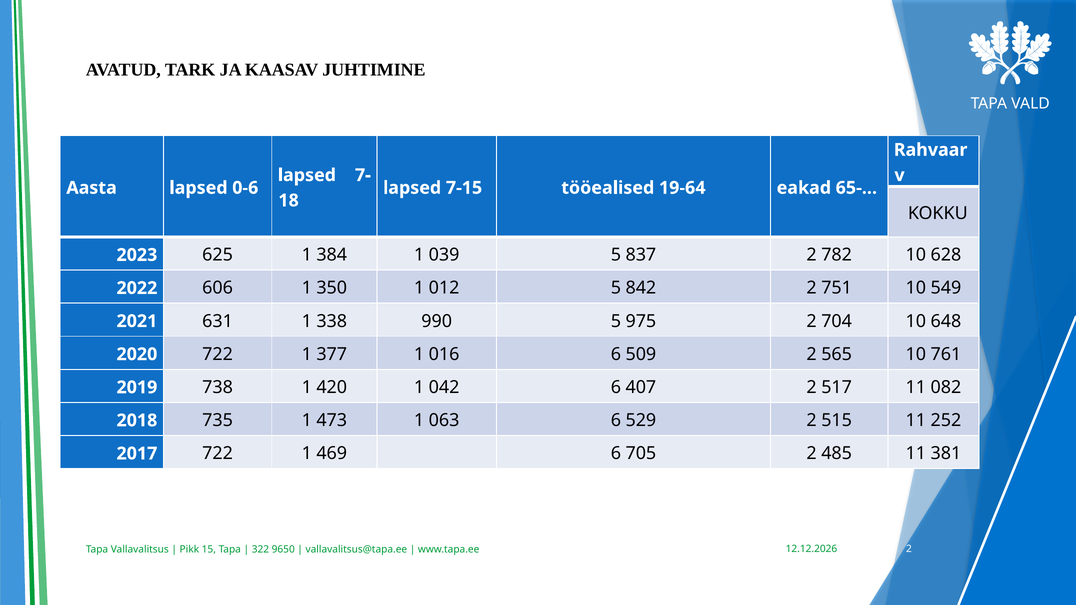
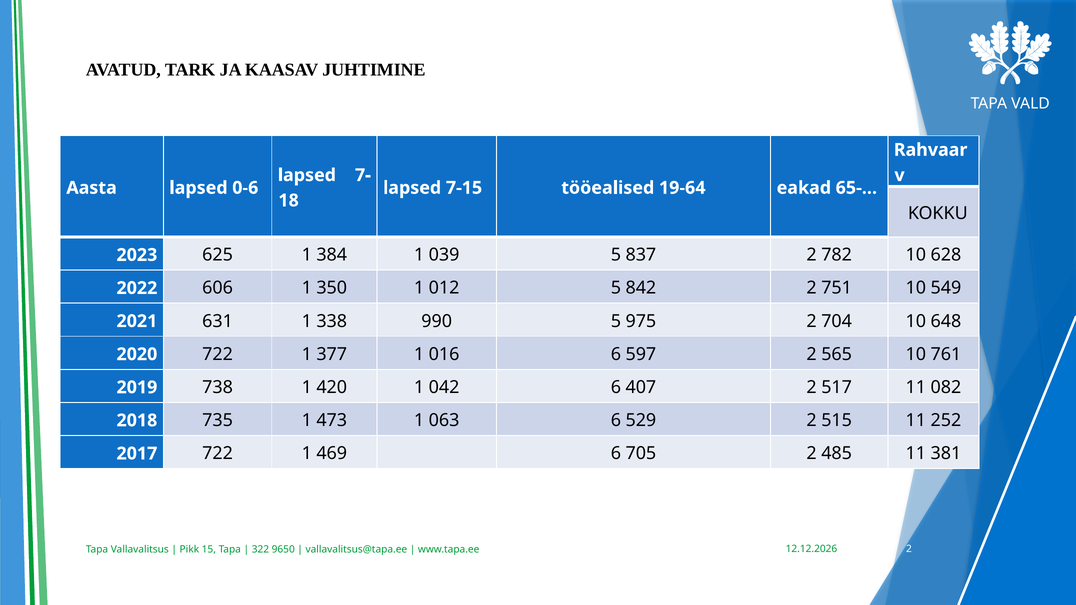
509: 509 -> 597 (641, 354)
